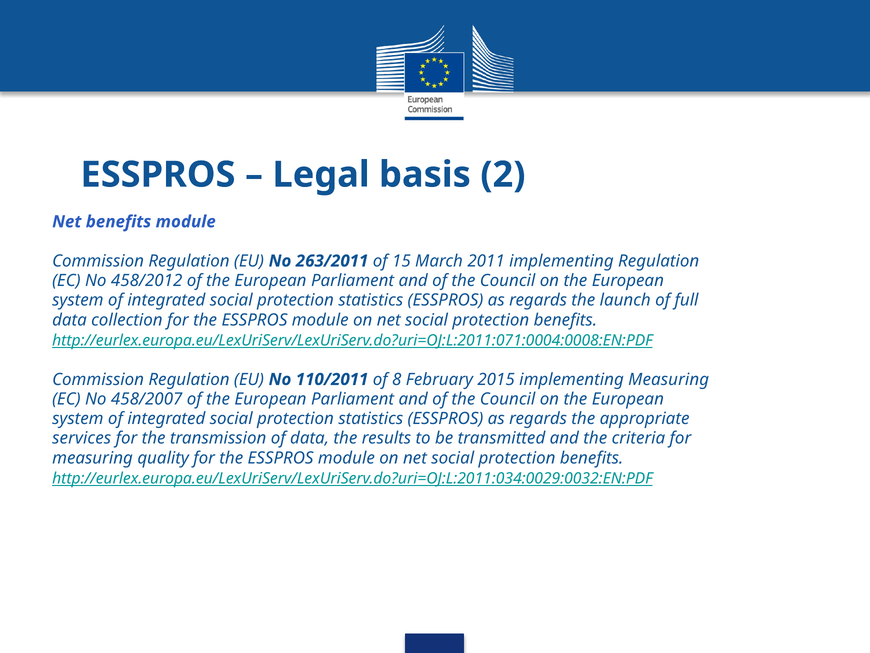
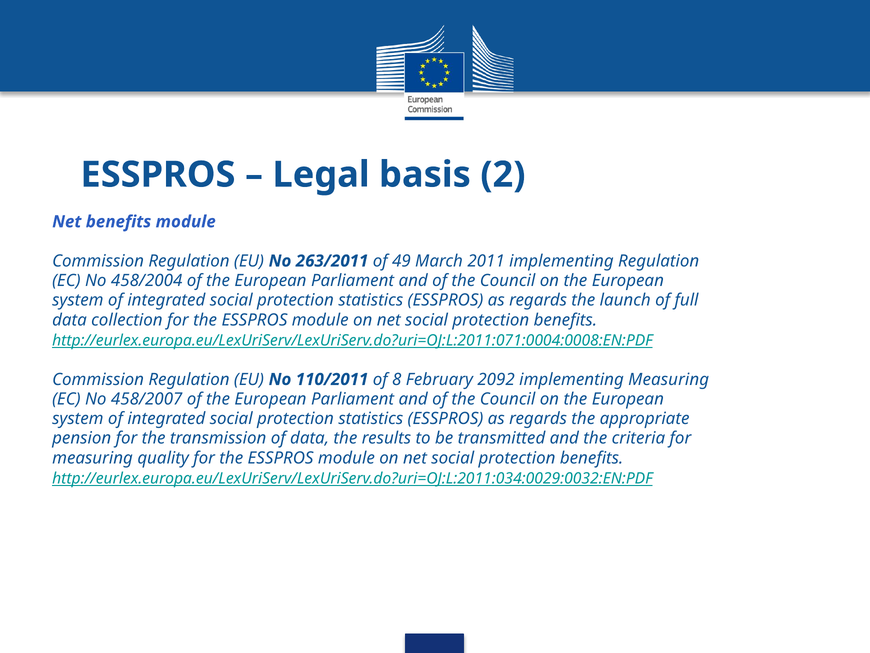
15: 15 -> 49 (401, 261)
458/2012: 458/2012 -> 458/2004 (147, 280)
2015: 2015 -> 2092 (496, 379)
services: services -> pension (82, 438)
